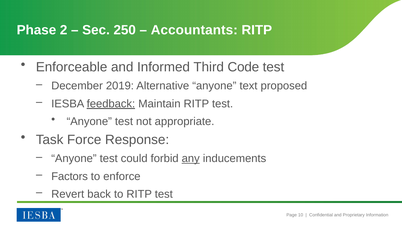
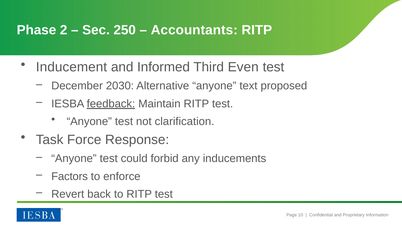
Enforceable: Enforceable -> Inducement (72, 67)
Code: Code -> Even (243, 67)
2019: 2019 -> 2030 (120, 86)
appropriate: appropriate -> clarification (185, 122)
any underline: present -> none (191, 159)
